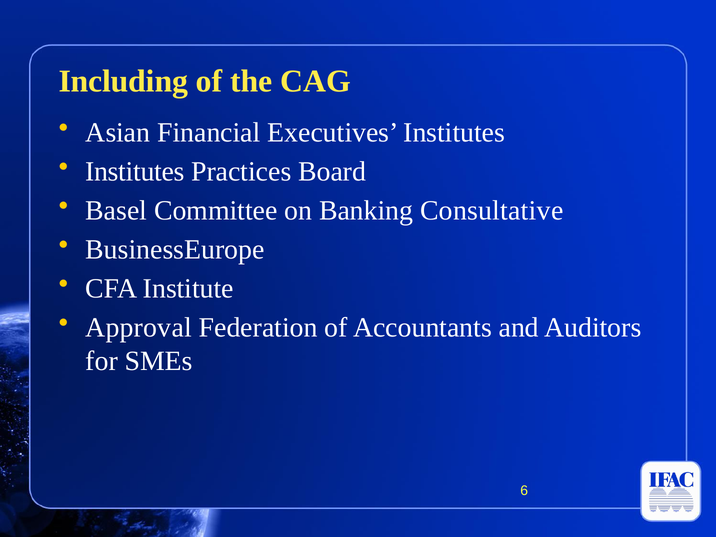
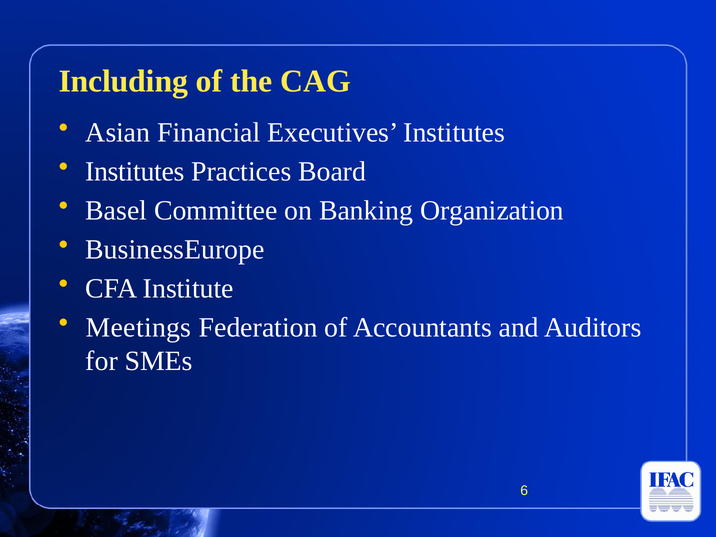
Consultative: Consultative -> Organization (492, 211)
Approval: Approval -> Meetings (139, 328)
